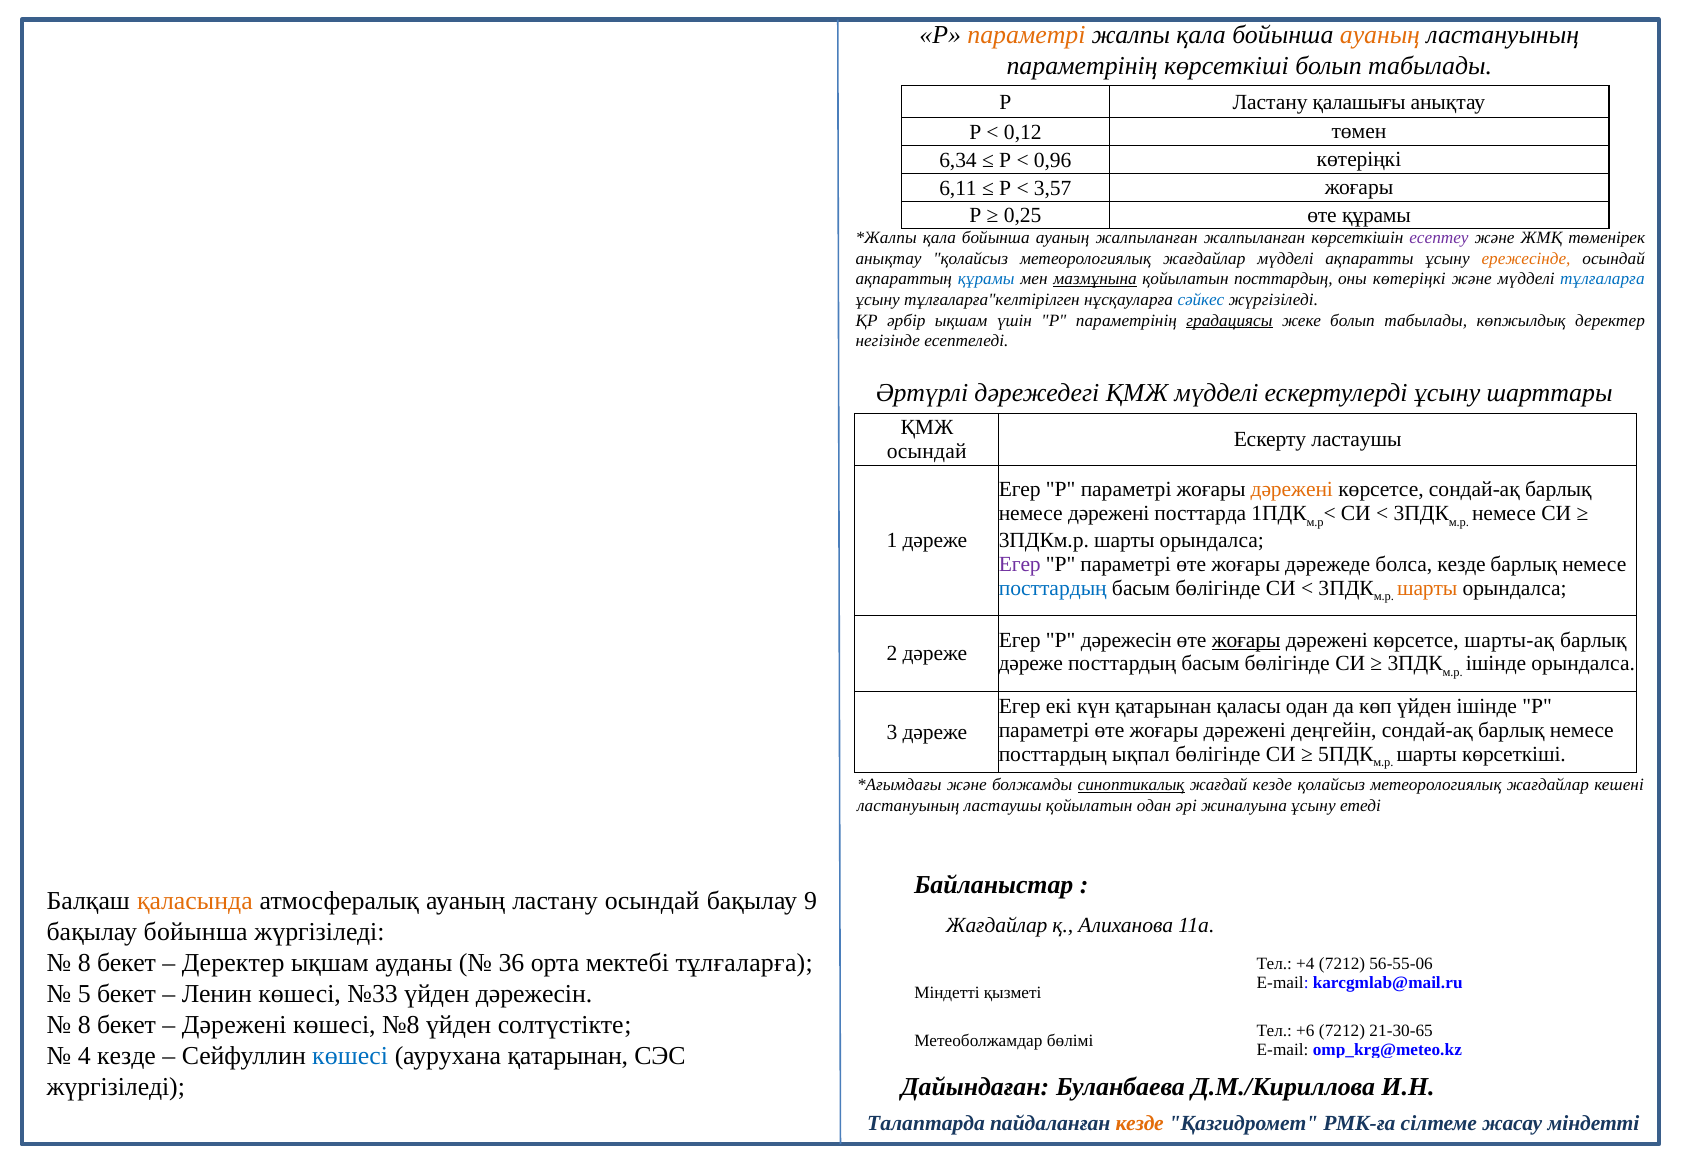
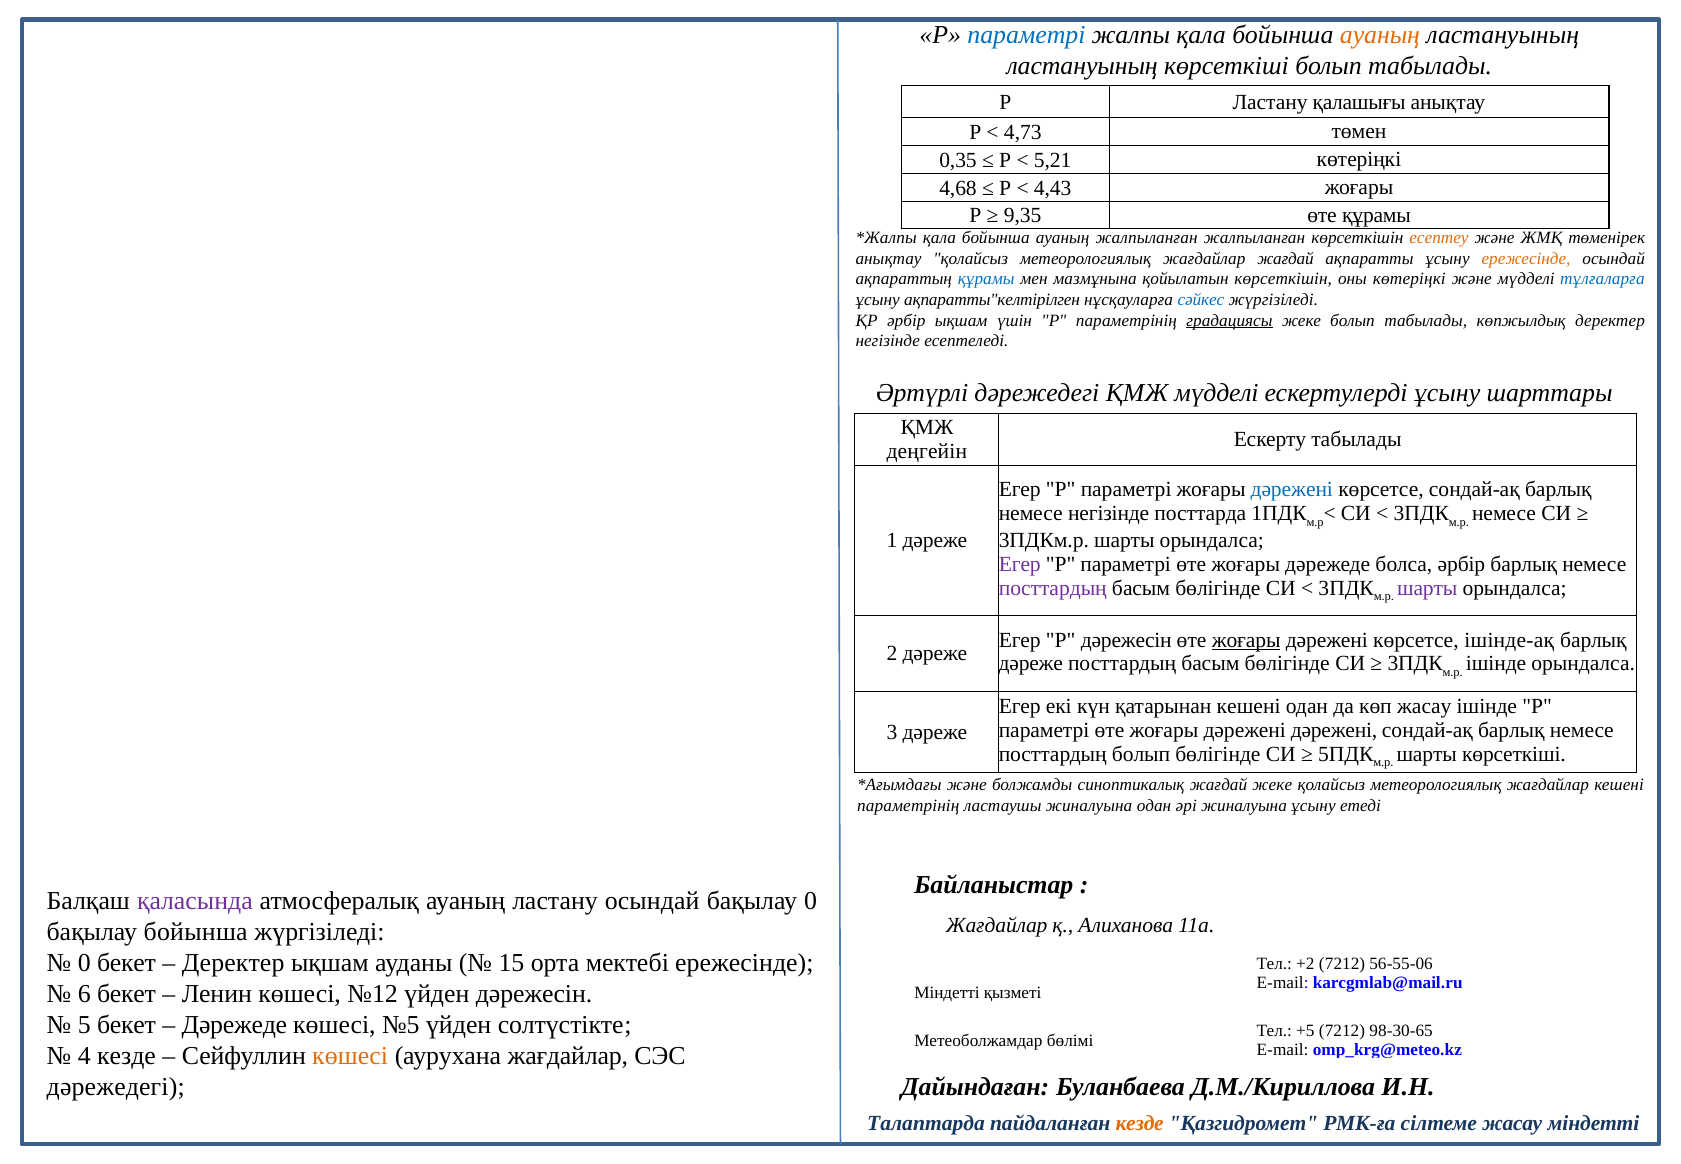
параметрі colour: orange -> blue (1026, 35)
параметрінің: параметрінің -> ластануының (1082, 66)
0,12: 0,12 -> 4,73 (1023, 133)
6,34: 6,34 -> 0,35 (958, 160)
0,96: 0,96 -> 5,21 (1053, 160)
6,11: 6,11 -> 4,68 (958, 188)
3,57: 3,57 -> 4,43 (1053, 188)
0,25: 0,25 -> 9,35 (1023, 216)
есептеу colour: purple -> orange (1439, 238)
жағдайлар мүдделі: мүдделі -> жағдай (1286, 258)
мазмұнына underline: present -> none (1095, 279)
қойылатын посттардың: посттардың -> көрсеткішін (1283, 279)
тұлғаларға"келтірілген: тұлғаларға"келтірілген -> ақпаратты"келтірілген (992, 300)
Ескерту ластаушы: ластаушы -> табылады (1356, 439)
осындай: осындай -> деңгейін (927, 451)
дәрежені colour: orange -> blue (1292, 490)
немесе дәрежені: дәрежені -> негізінде (1109, 513)
болса кезде: кезде -> әрбір (1461, 564)
посттардың colour: blue -> purple (1053, 588)
шарты colour: orange -> purple (1427, 588)
шарты-ақ: шарты-ақ -> ішінде-ақ (1509, 640)
қатарынан қаласы: қаласы -> кешені (1249, 706)
көп үйден: үйден -> жасау (1424, 706)
дәрежені деңгейін: деңгейін -> дәрежені (1334, 730)
посттардың ықпал: ықпал -> болып (1141, 754)
синоптикалық underline: present -> none (1131, 785)
жағдай кезде: кезде -> жеке (1272, 785)
ластануының: ластануының -> параметрінің (908, 805)
ластаушы қойылатын: қойылатын -> жиналуына (1089, 805)
қаласында colour: orange -> purple (195, 901)
бақылау 9: 9 -> 0 (811, 901)
8: 8 -> 0 (84, 963)
36: 36 -> 15 (511, 963)
мектебі тұлғаларға: тұлғаларға -> ережесінде (744, 963)
+4: +4 -> +2 (1305, 964)
5: 5 -> 6 (84, 994)
№33: №33 -> №12 (373, 994)
8: 8 -> 5 (84, 1025)
Дәрежені: Дәрежені -> Дәрежеде (234, 1025)
№8: №8 -> №5 (401, 1025)
+6: +6 -> +5 (1305, 1031)
21-30-65: 21-30-65 -> 98-30-65 (1401, 1031)
көшесі colour: blue -> orange (350, 1056)
аурухана қатарынан: қатарынан -> жағдайлар (568, 1056)
жүргізіледі: жүргізіледі -> дәрежедегі (116, 1087)
